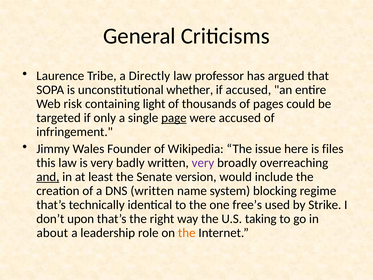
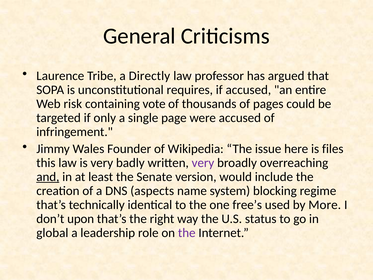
whether: whether -> requires (190, 90)
light: light -> vote (154, 104)
page underline: present -> none (174, 118)
DNS written: written -> aspects (152, 191)
Strike: Strike -> More (325, 205)
taking: taking -> status (261, 219)
about: about -> global (52, 233)
the colour: orange -> purple (187, 233)
